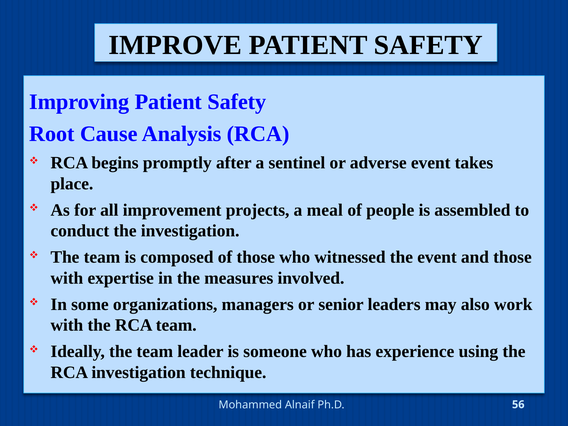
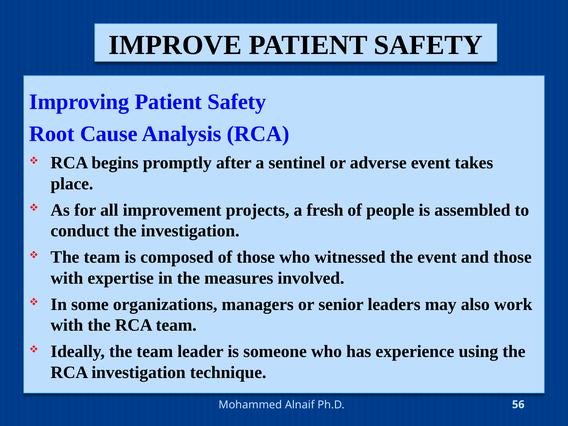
meal: meal -> fresh (325, 210)
